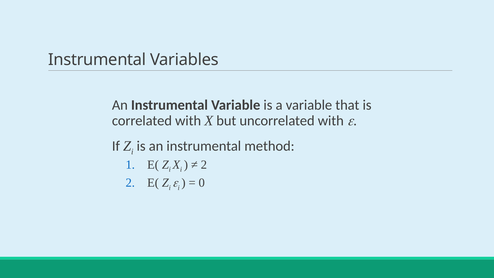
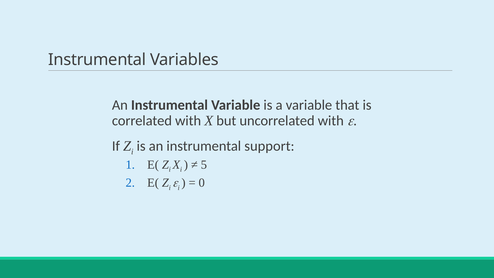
method: method -> support (269, 146)
2: 2 -> 5 (204, 165)
